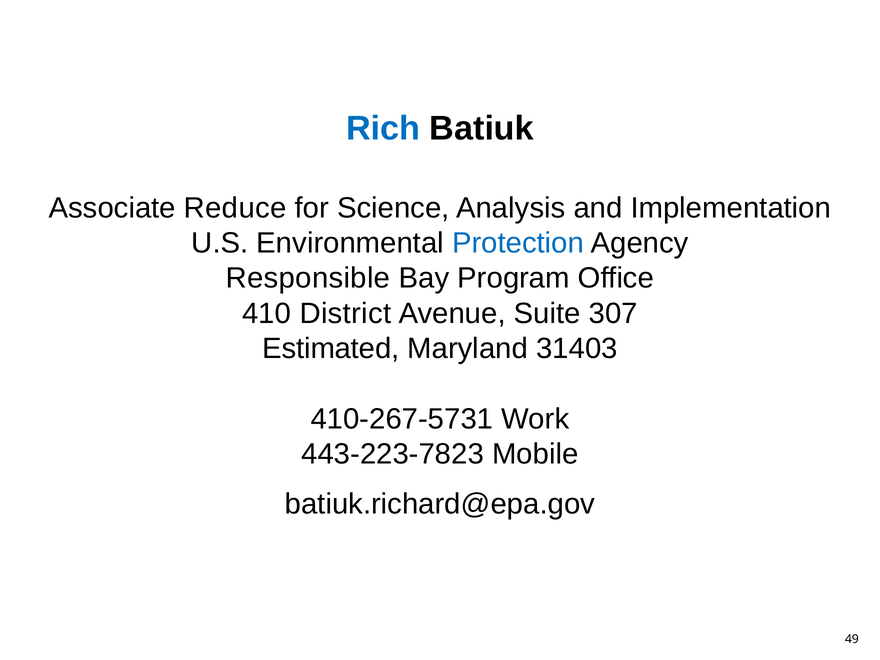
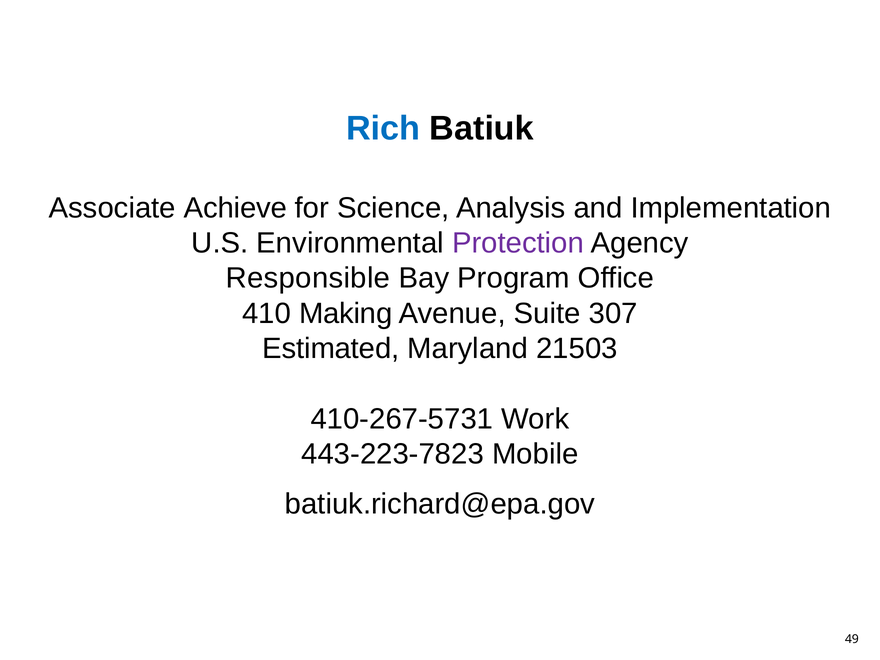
Reduce: Reduce -> Achieve (235, 208)
Protection colour: blue -> purple (518, 243)
District: District -> Making (346, 313)
31403: 31403 -> 21503 (577, 349)
